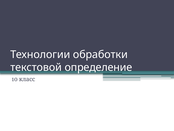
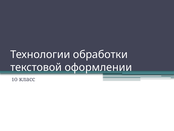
определение: определение -> оформлении (98, 67)
